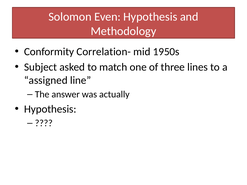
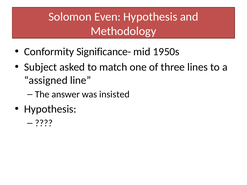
Correlation-: Correlation- -> Significance- (104, 52)
actually: actually -> insisted (114, 95)
